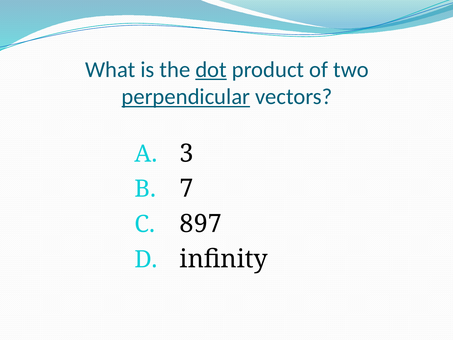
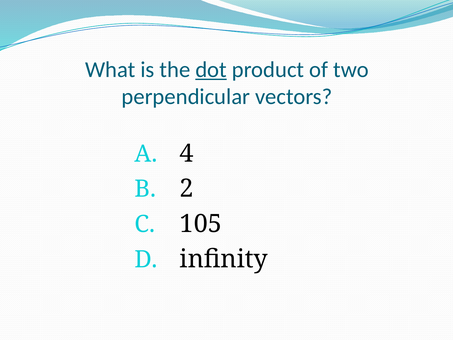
perpendicular underline: present -> none (186, 97)
3: 3 -> 4 (187, 153)
7: 7 -> 2 (187, 188)
897: 897 -> 105 (201, 224)
